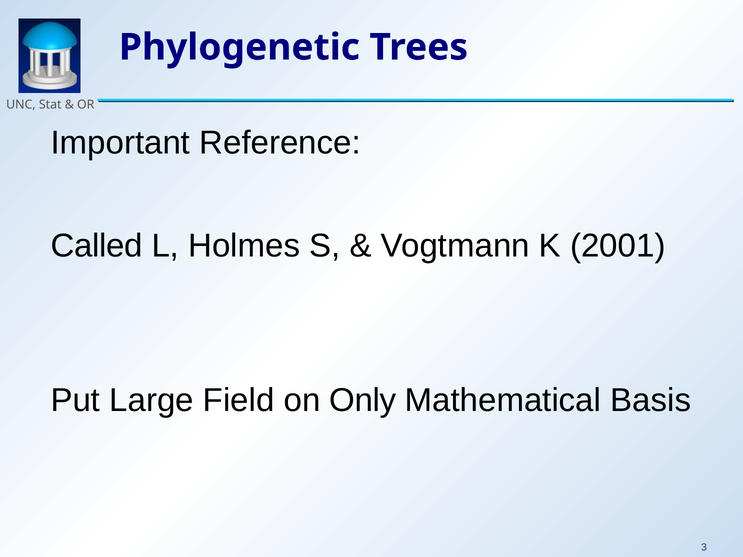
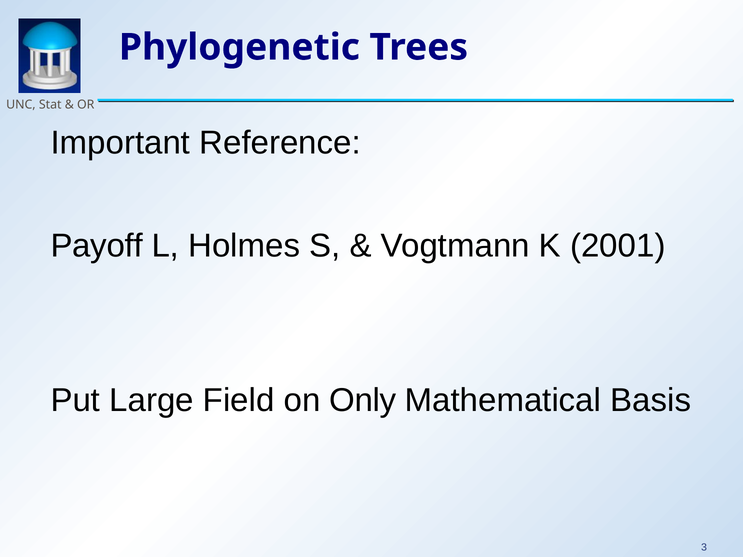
Called: Called -> Payoff (97, 246)
